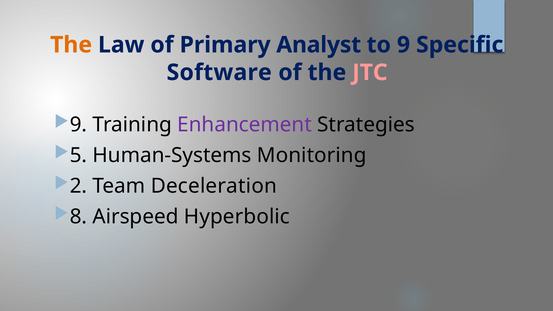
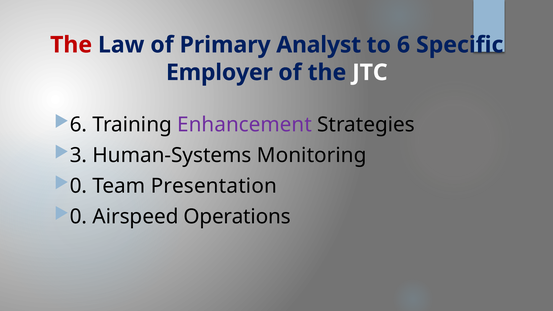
The colour: orange -> red (71, 45)
to 9: 9 -> 6 (404, 45)
Software: Software -> Employer (219, 72)
JTC colour: pink -> white (370, 72)
9: 9 -> 6 (78, 125)
5: 5 -> 3 (78, 155)
2: 2 -> 0 (78, 186)
Deceleration: Deceleration -> Presentation (214, 186)
8: 8 -> 0 (78, 217)
Hyperbolic: Hyperbolic -> Operations (237, 217)
